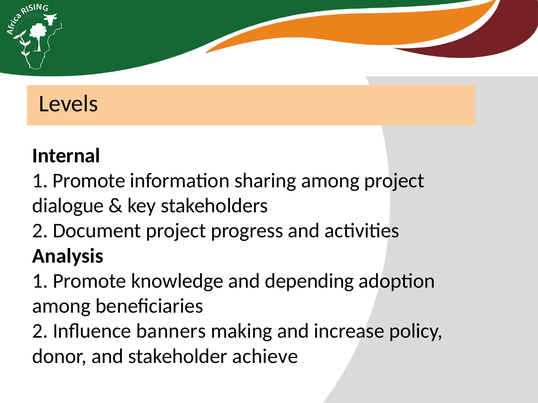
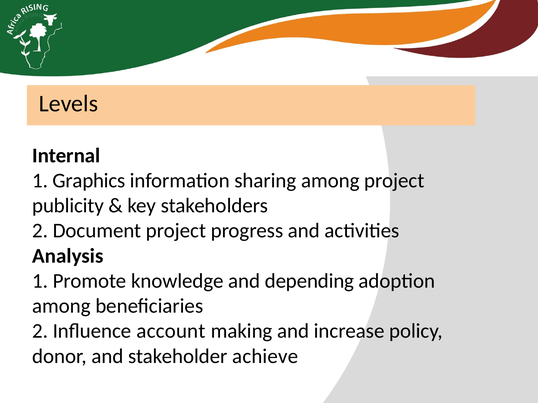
Promote: Promote -> Graphics (89, 181)
dialogue: dialogue -> publicity (68, 206)
banners: banners -> account (171, 332)
